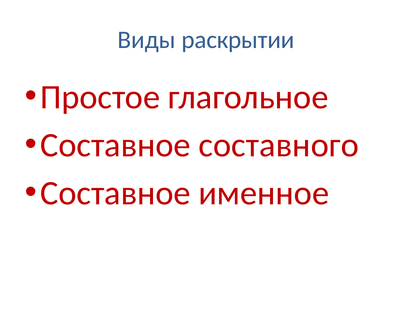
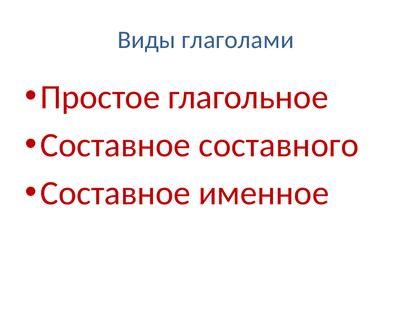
раскрытии: раскрытии -> глаголами (238, 40)
